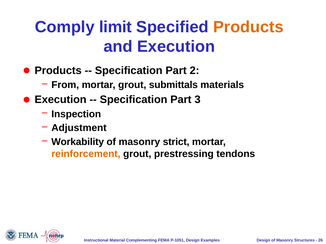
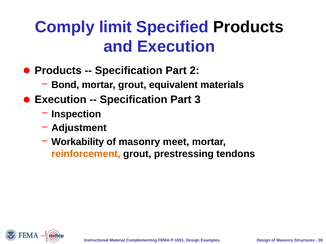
Products colour: orange -> black (248, 27)
From: From -> Bond (65, 85)
submittals: submittals -> equivalent (173, 85)
strict: strict -> meet (176, 142)
